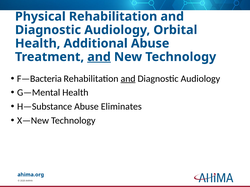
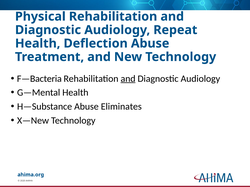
Orbital: Orbital -> Repeat (175, 30)
Additional: Additional -> Deflection (96, 44)
and underline: present -> none (99, 57)
